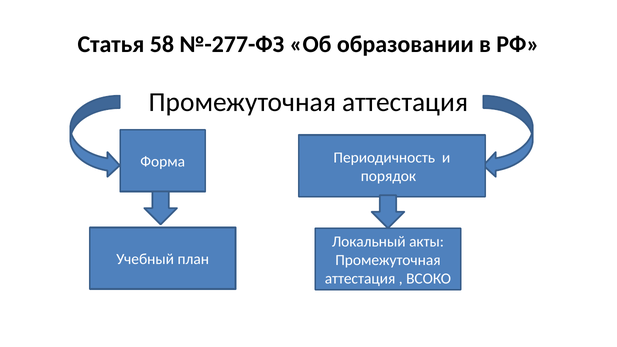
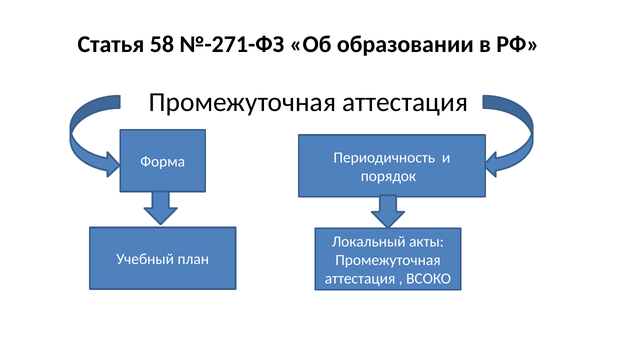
№-277-ФЗ: №-277-ФЗ -> №-271-ФЗ (232, 44)
